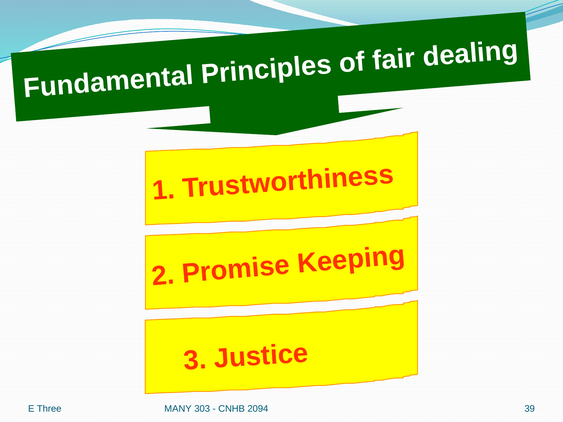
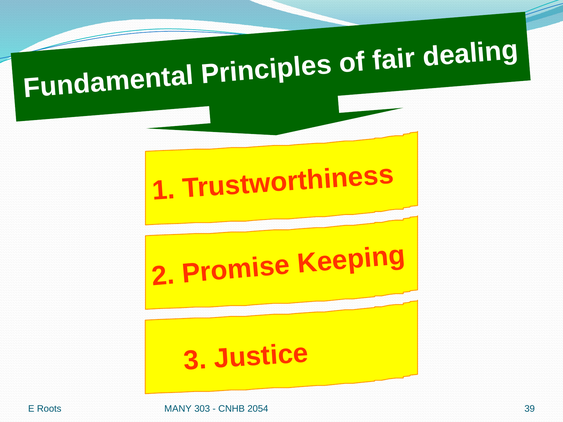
Three: Three -> Roots (49, 409)
2094: 2094 -> 2054 (258, 409)
